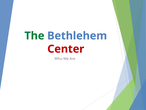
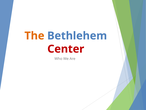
The colour: green -> orange (34, 36)
